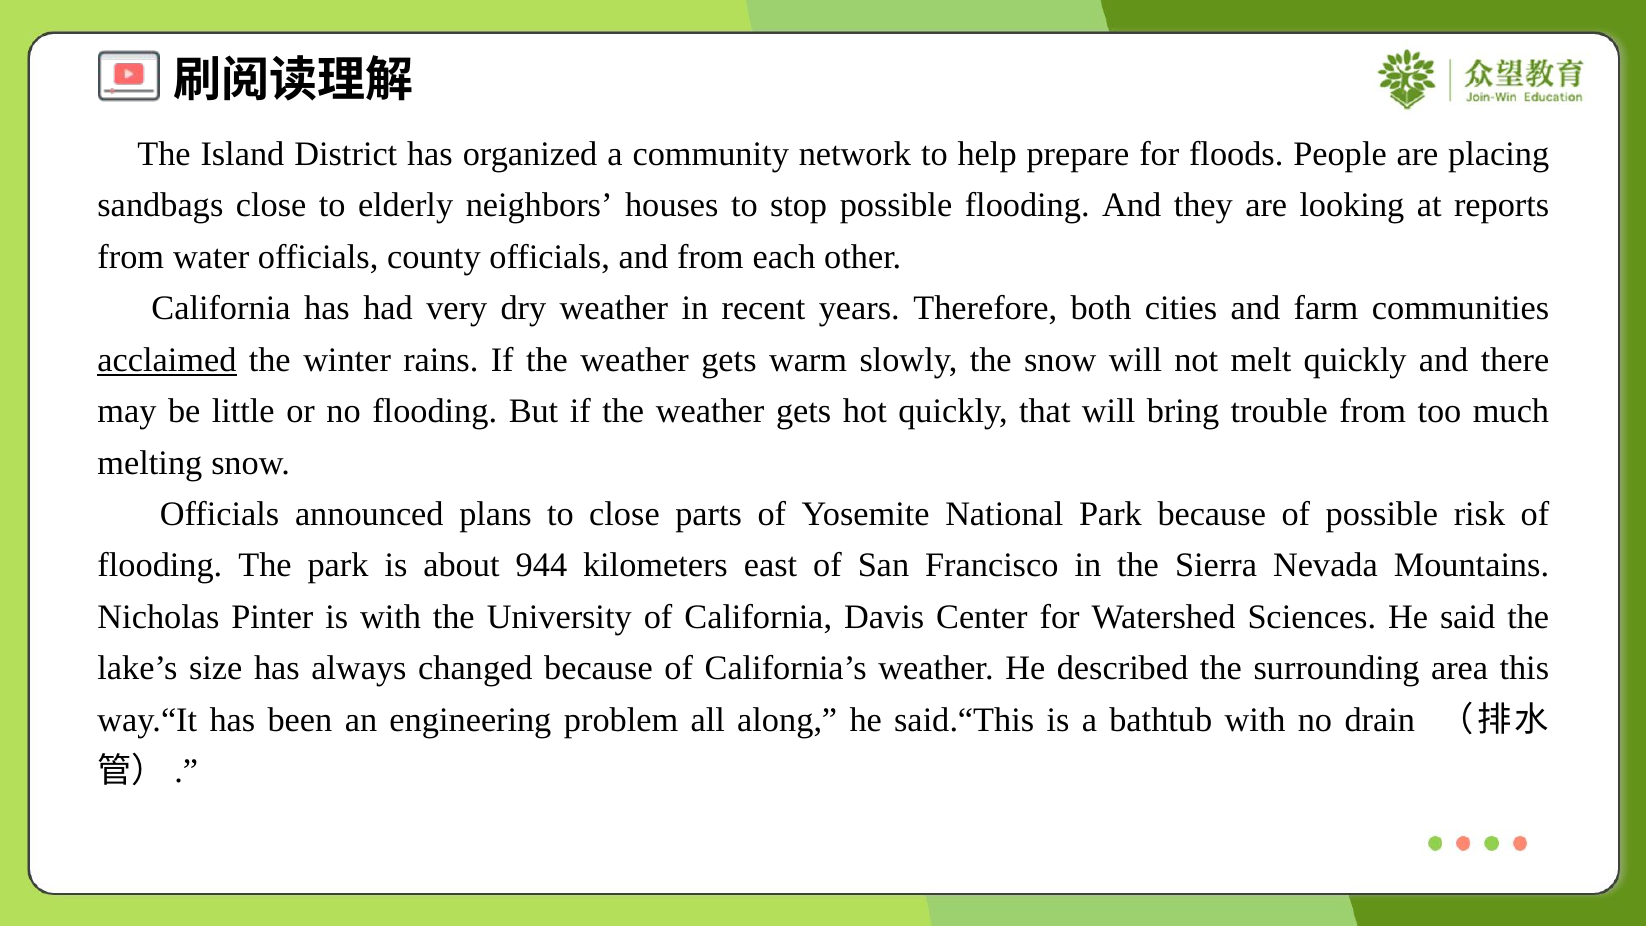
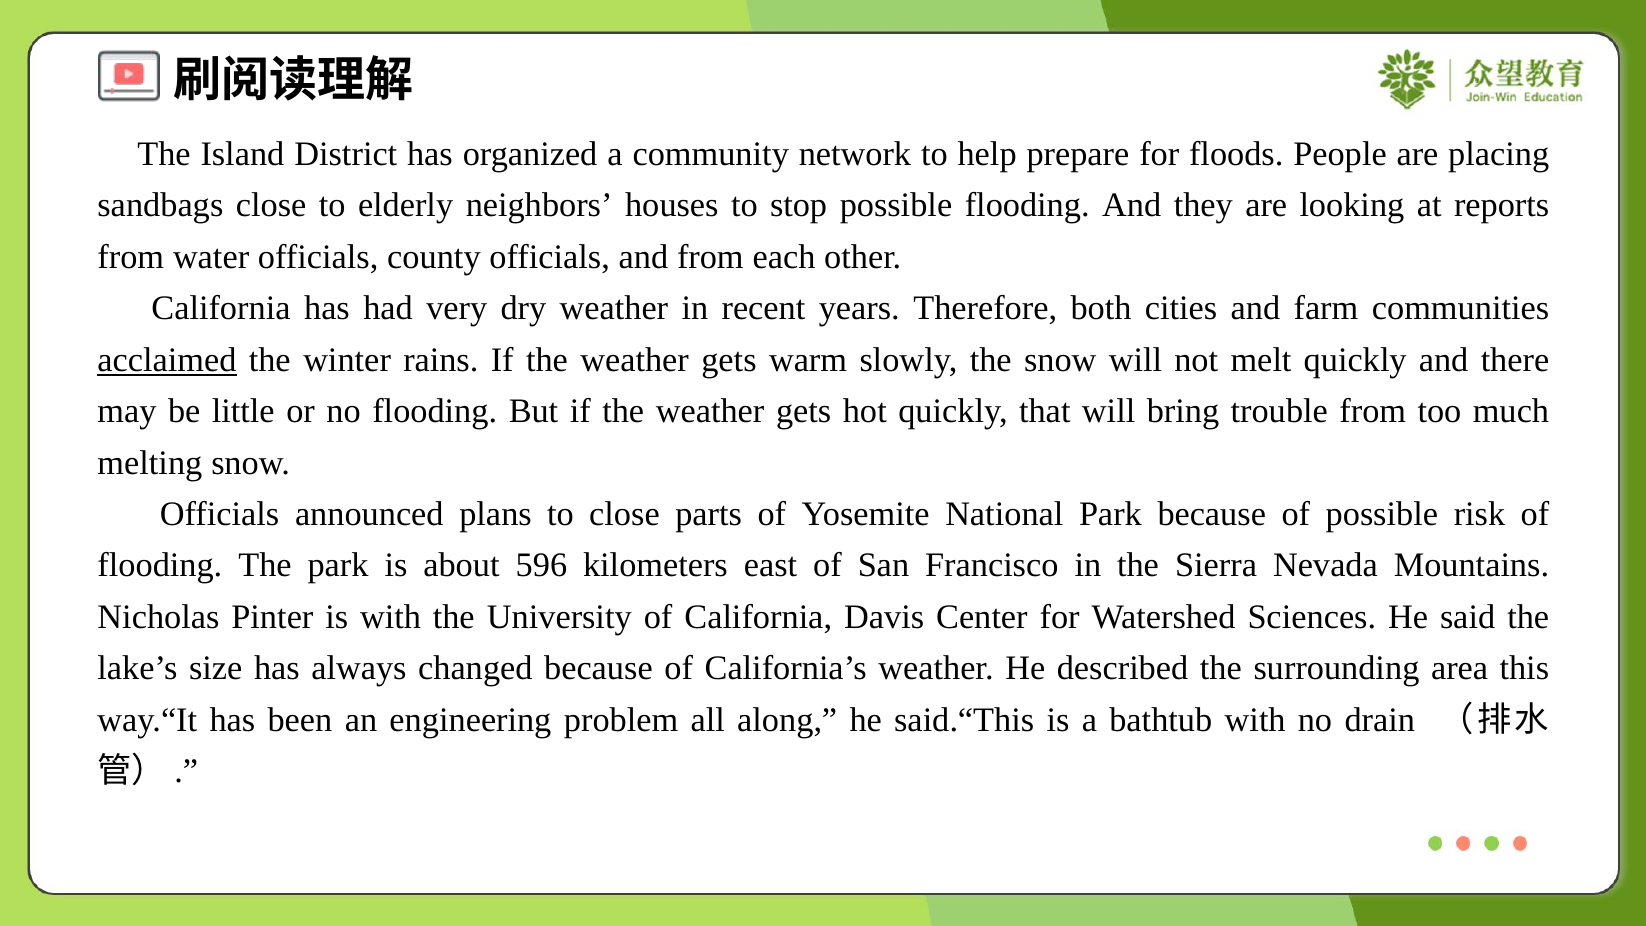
944: 944 -> 596 (541, 566)
